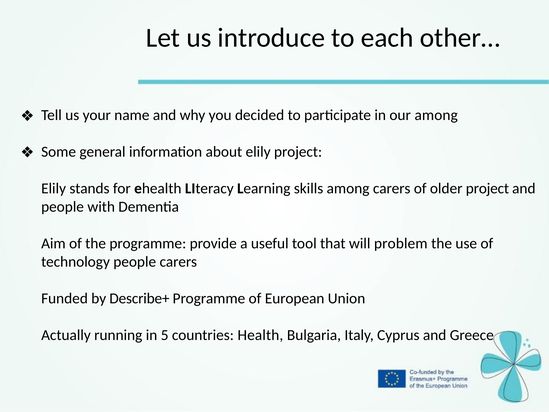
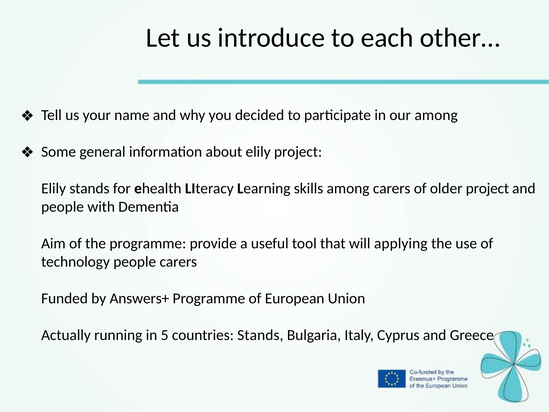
problem: problem -> applying (401, 243)
Describe+: Describe+ -> Answers+ (139, 298)
countries Health: Health -> Stands (260, 335)
